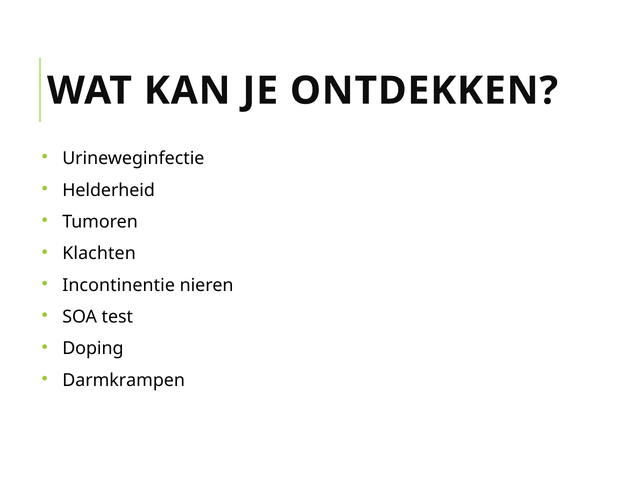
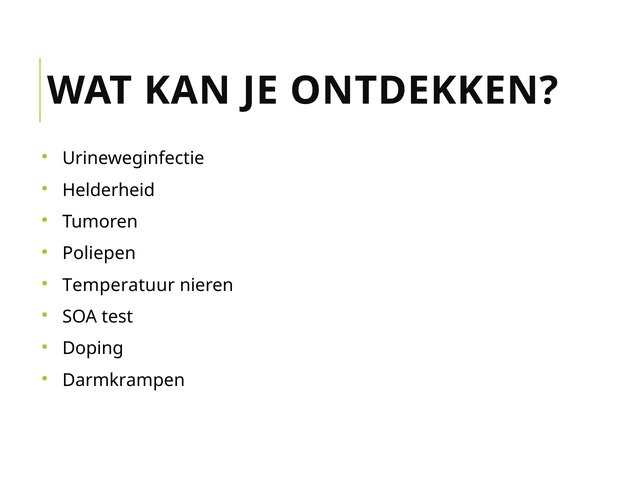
Klachten: Klachten -> Poliepen (99, 254)
Incontinentie: Incontinentie -> Temperatuur (119, 286)
